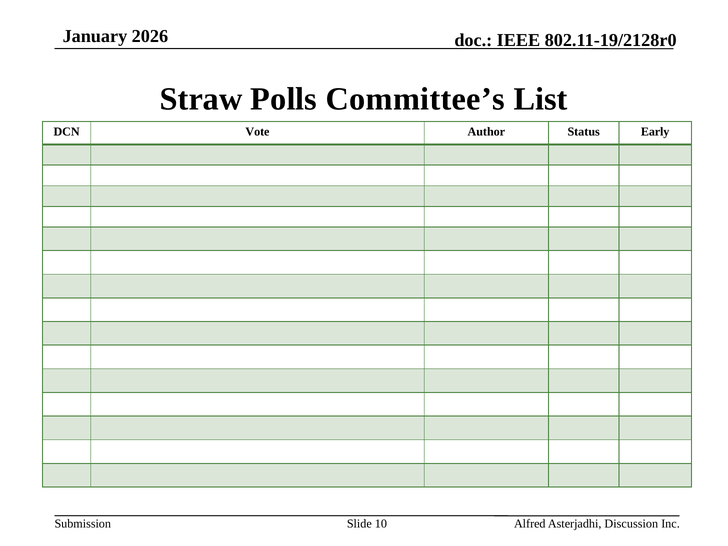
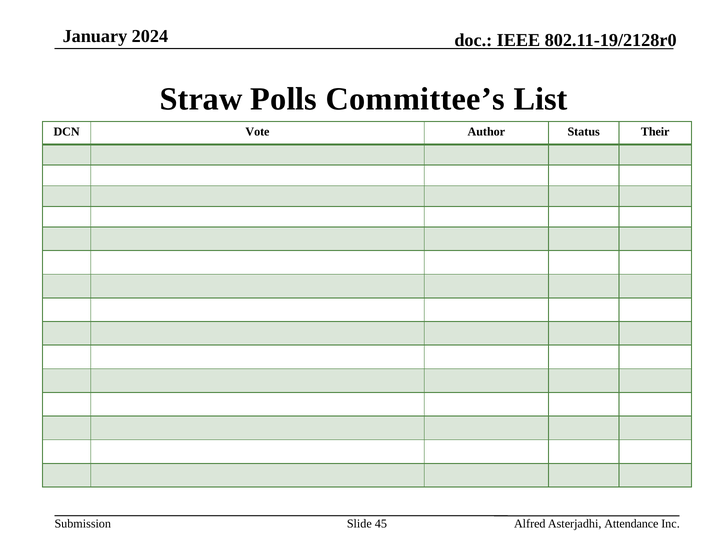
2026: 2026 -> 2024 (150, 36)
Early: Early -> Their (655, 132)
10: 10 -> 45 (381, 524)
Discussion: Discussion -> Attendance (631, 524)
